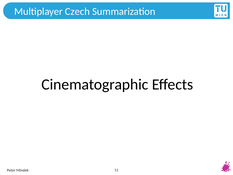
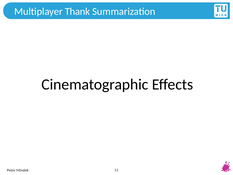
Czech: Czech -> Thank (77, 11)
